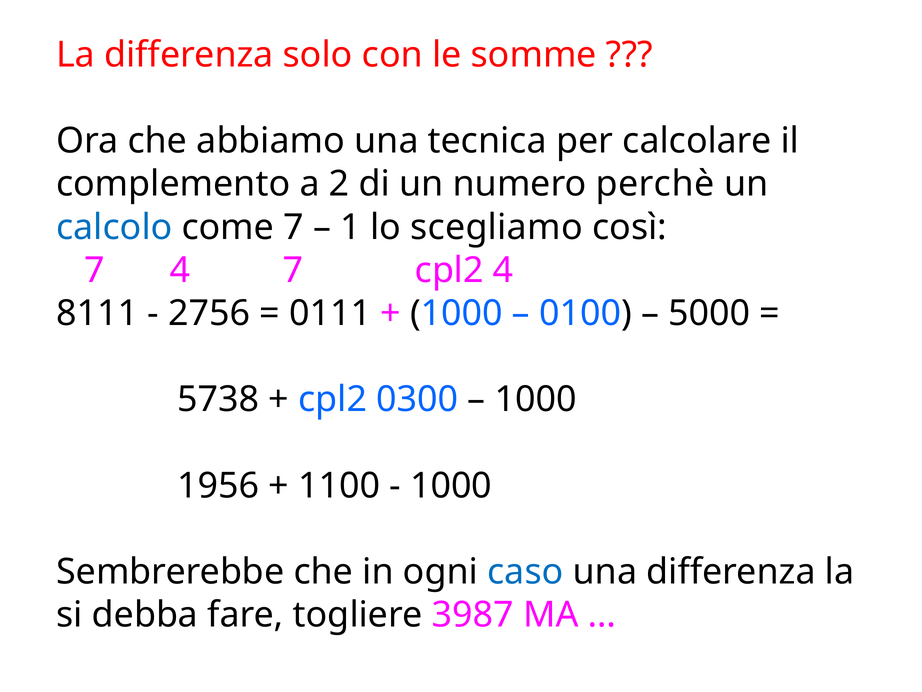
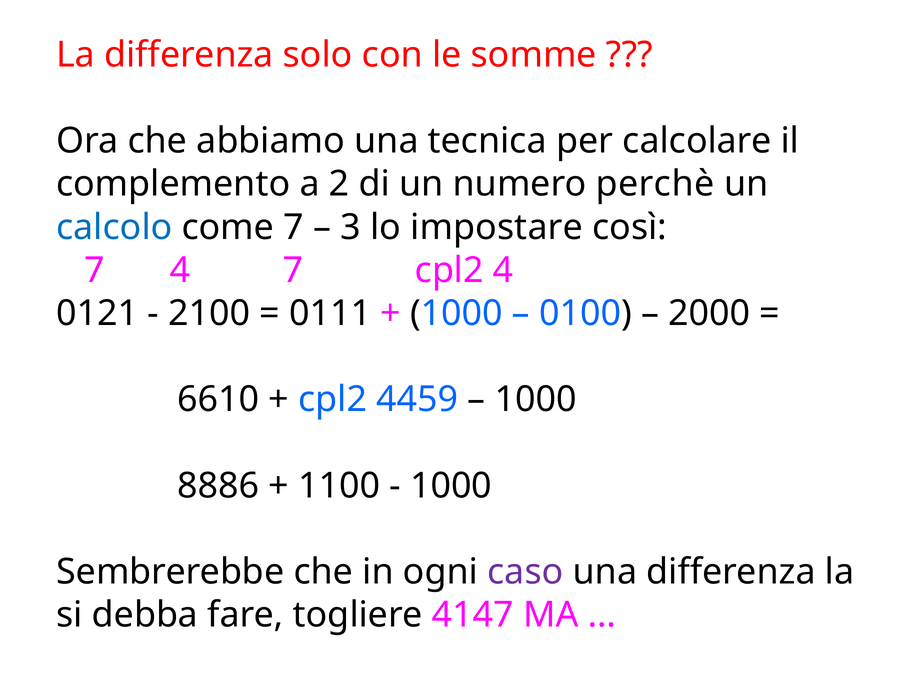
1: 1 -> 3 (351, 227)
scegliamo: scegliamo -> impostare (497, 227)
8111: 8111 -> 0121 (97, 313)
2756: 2756 -> 2100 (209, 313)
5000: 5000 -> 2000 (709, 313)
5738: 5738 -> 6610 (218, 399)
0300: 0300 -> 4459 (417, 399)
1956: 1956 -> 8886 (218, 485)
caso colour: blue -> purple (525, 571)
3987: 3987 -> 4147 (473, 614)
